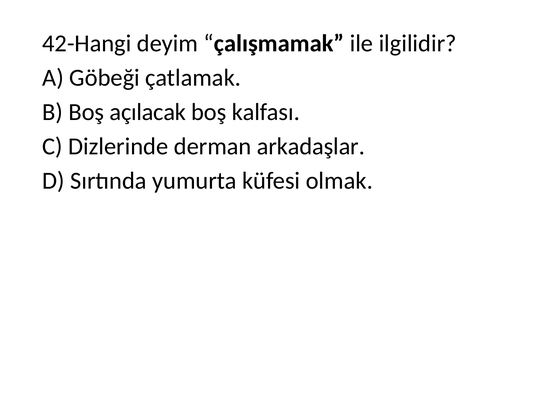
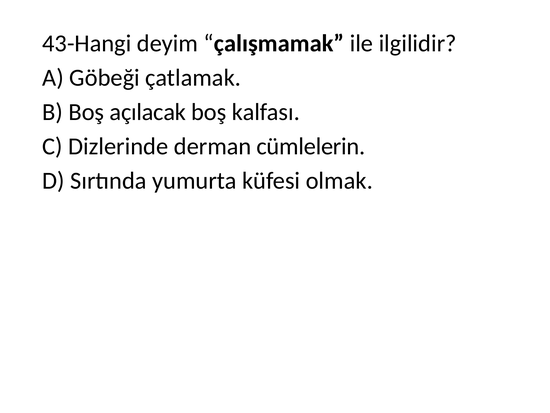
42-Hangi: 42-Hangi -> 43-Hangi (87, 43)
arkadaşlar: arkadaşlar -> cümlelerin (311, 146)
